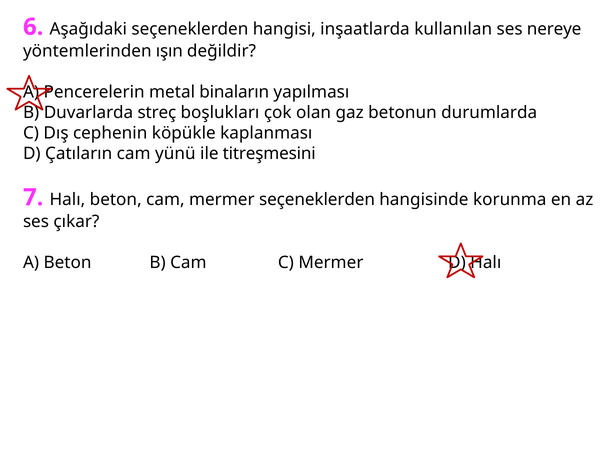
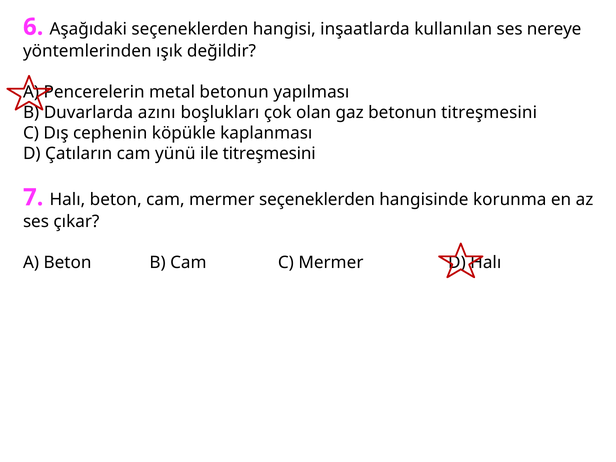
ışın: ışın -> ışık (169, 51)
metal binaların: binaların -> betonun (234, 92)
streç: streç -> azını (157, 113)
betonun durumlarda: durumlarda -> titreşmesini (489, 113)
